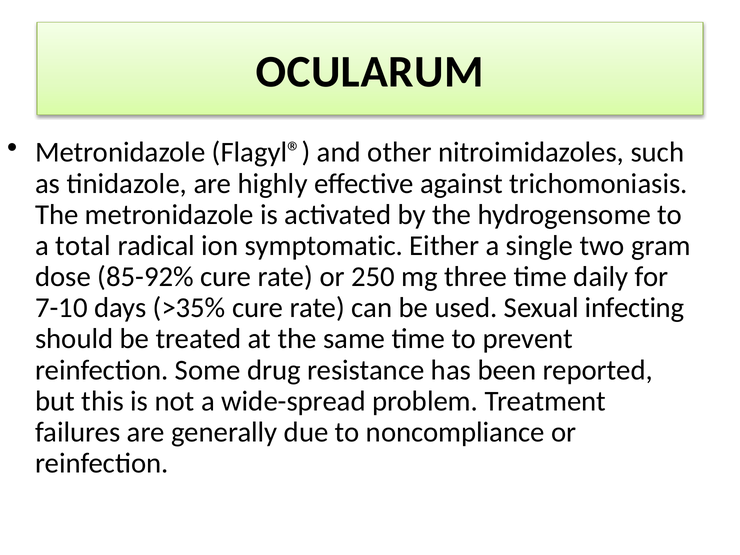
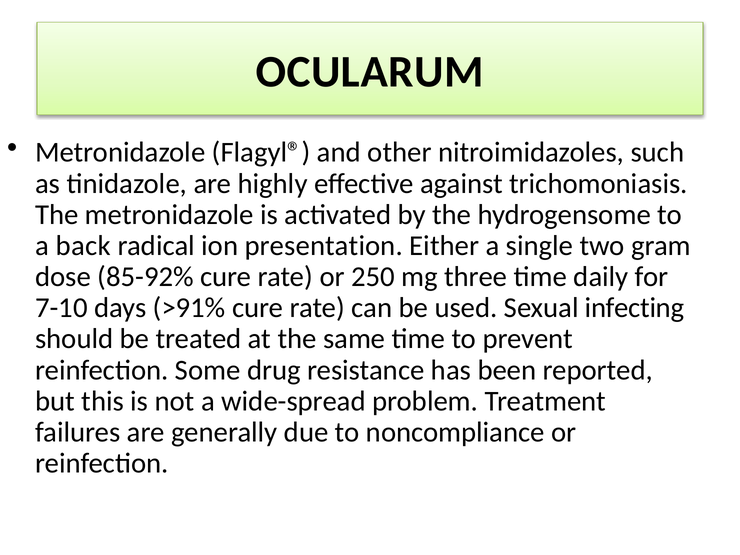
total: total -> back (83, 246)
symptomatic: symptomatic -> presentation (324, 246)
>35%: >35% -> >91% (189, 308)
